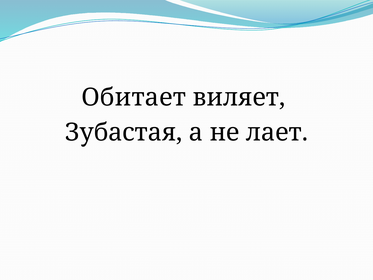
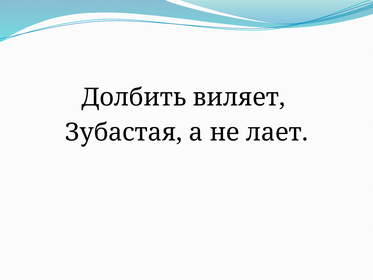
Обитает: Обитает -> Долбить (134, 97)
